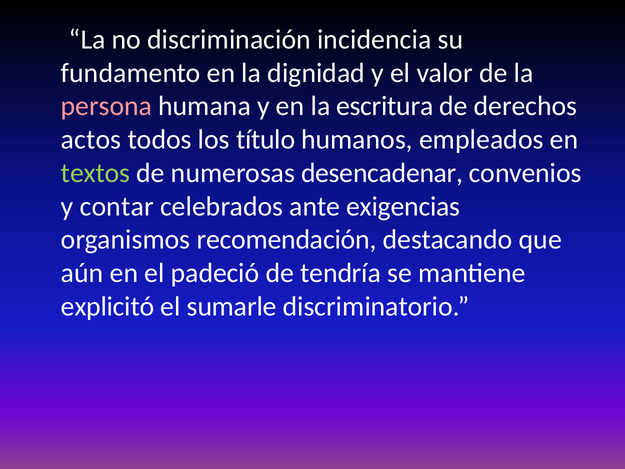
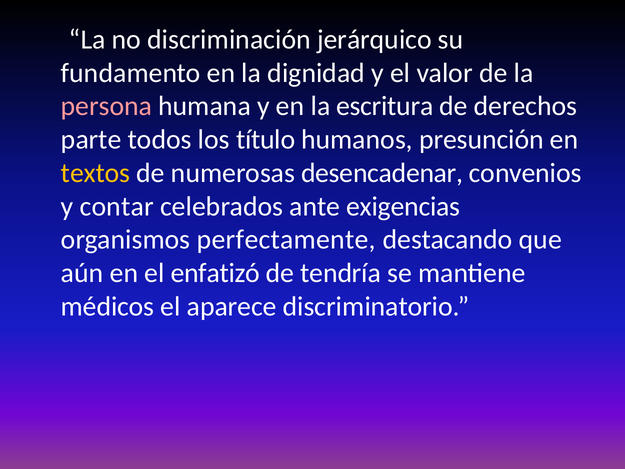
incidencia: incidencia -> jerárquico (374, 40)
actos: actos -> parte (91, 140)
empleados: empleados -> presunción (481, 140)
textos colour: light green -> yellow (96, 173)
recomendación: recomendación -> perfectamente (286, 240)
padeció: padeció -> enfatizó (215, 273)
explicitó: explicitó -> médicos (108, 306)
sumarle: sumarle -> aparece (232, 306)
